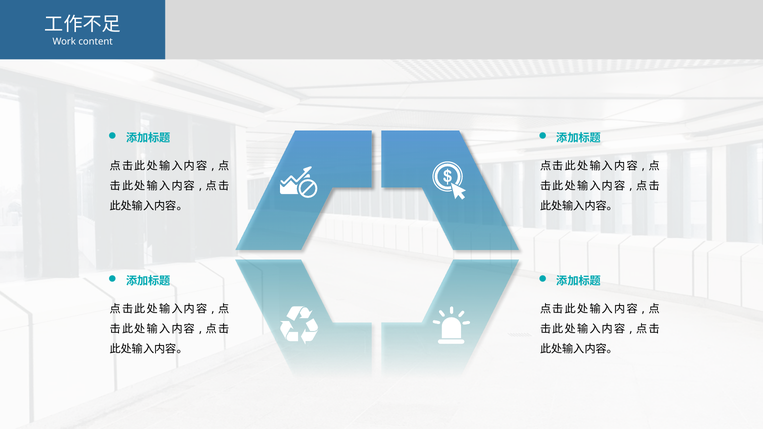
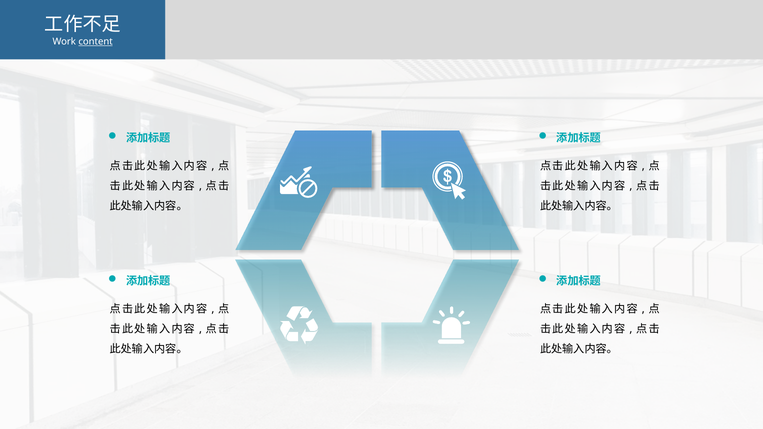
content underline: none -> present (96, 42)
